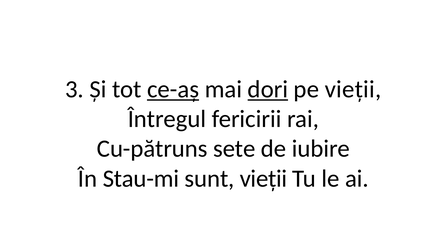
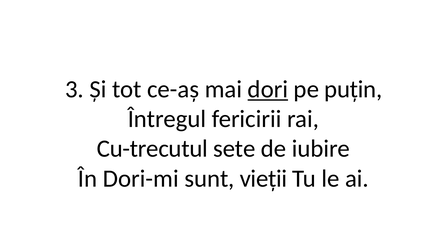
ce-aș underline: present -> none (173, 89)
pe vieții: vieții -> puțin (353, 89)
Cu-pătruns: Cu-pătruns -> Cu-trecutul (152, 149)
Stau-mi: Stau-mi -> Dori-mi (141, 179)
